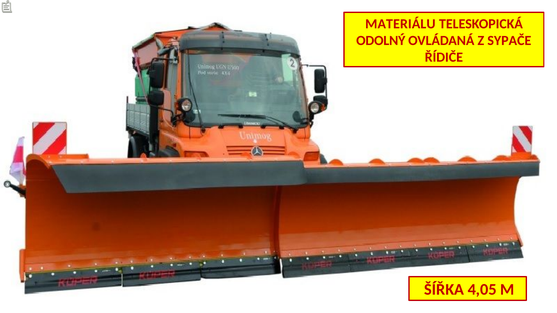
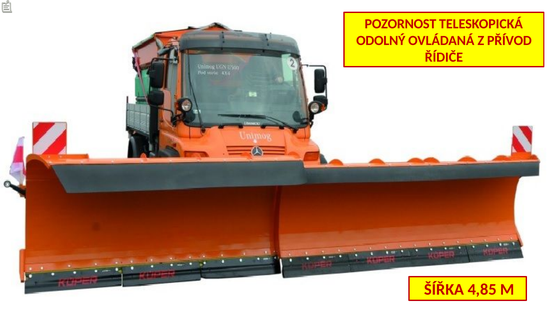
MATERIÁLU: MATERIÁLU -> POZORNOST (400, 24)
SYPAČE: SYPAČE -> PŘÍVOD (509, 41)
4,05: 4,05 -> 4,85 (482, 290)
